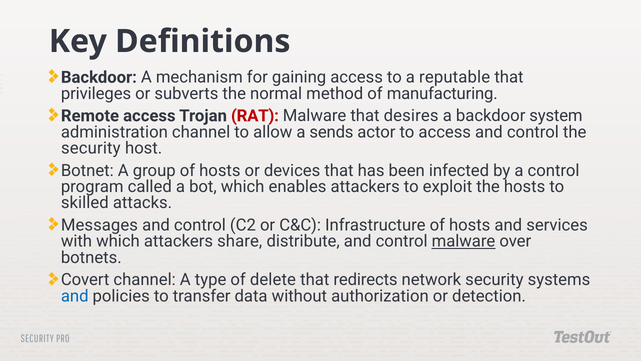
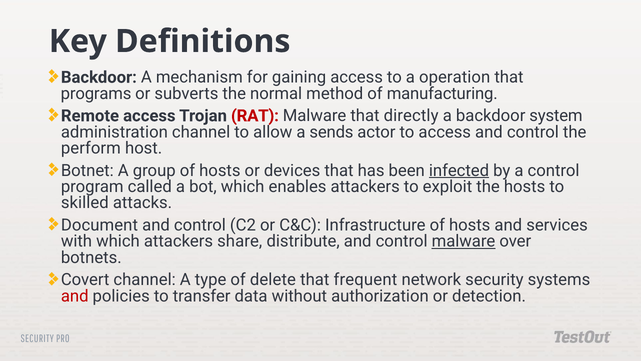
reputable: reputable -> operation (455, 77)
privileges: privileges -> programs (96, 93)
desires: desires -> directly (411, 116)
security: security -> perform (91, 148)
infected underline: none -> present (459, 170)
Messages: Messages -> Document (99, 225)
redirects: redirects -> frequent (365, 280)
and colour: blue -> red (75, 296)
